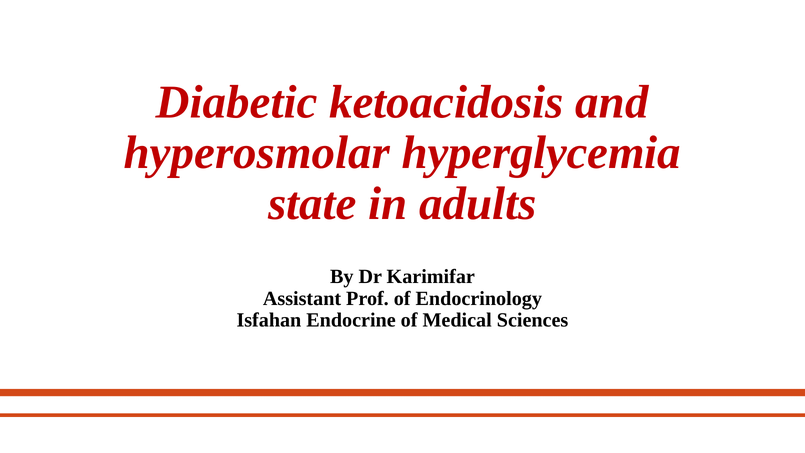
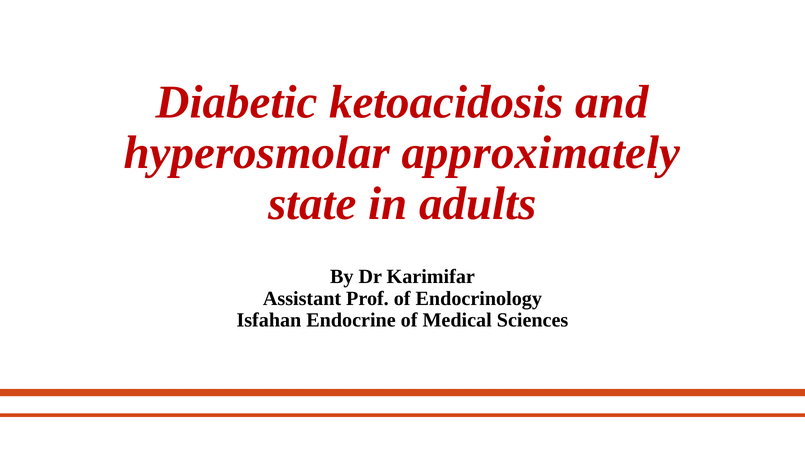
hyperglycemia: hyperglycemia -> approximately (541, 153)
